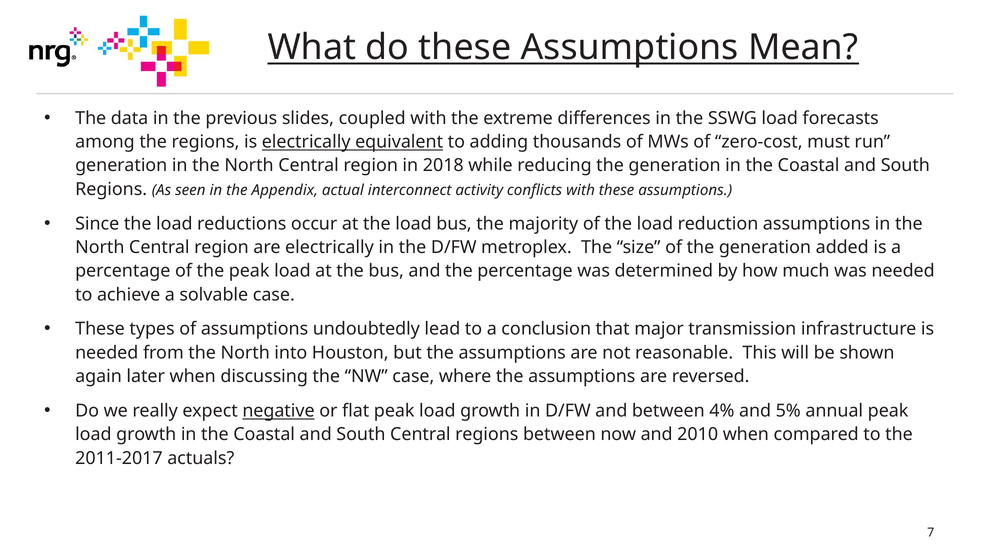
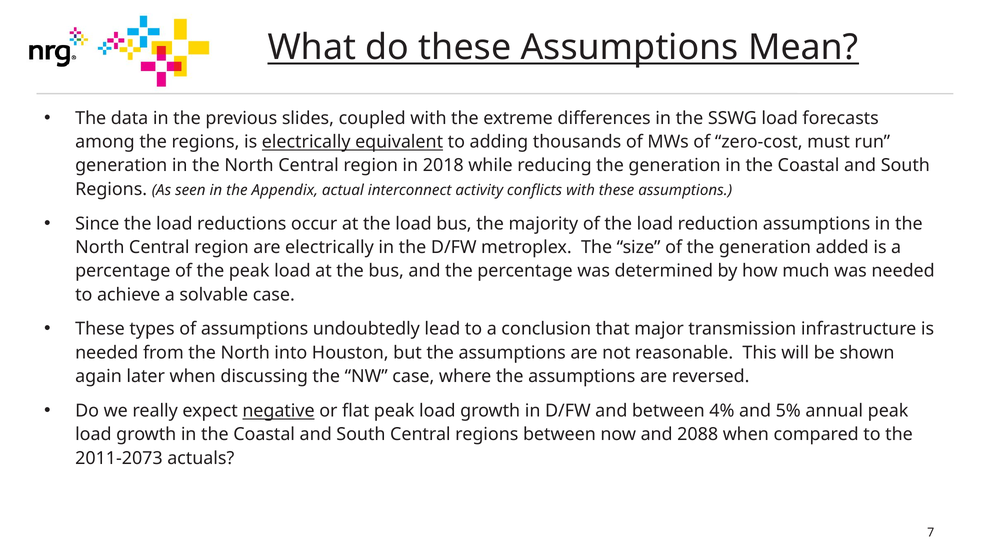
2010: 2010 -> 2088 (698, 434)
2011-2017: 2011-2017 -> 2011-2073 (119, 458)
